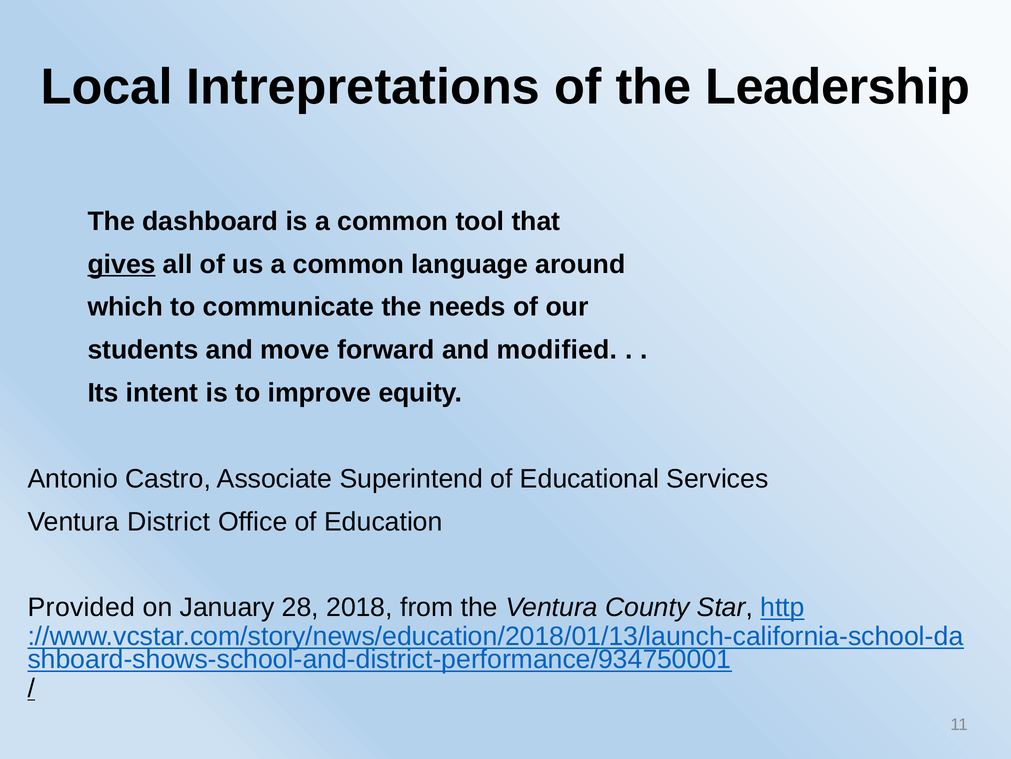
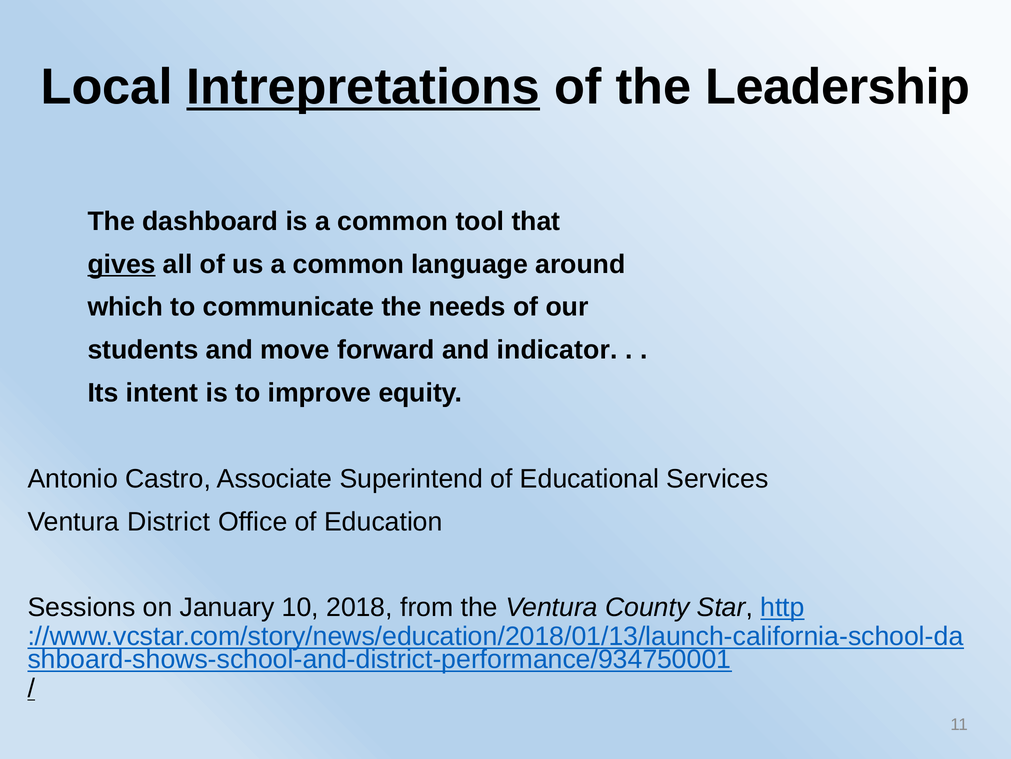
Intrepretations underline: none -> present (363, 87)
modified: modified -> indicator (557, 350)
Provided: Provided -> Sessions (82, 607)
28: 28 -> 10 (300, 607)
